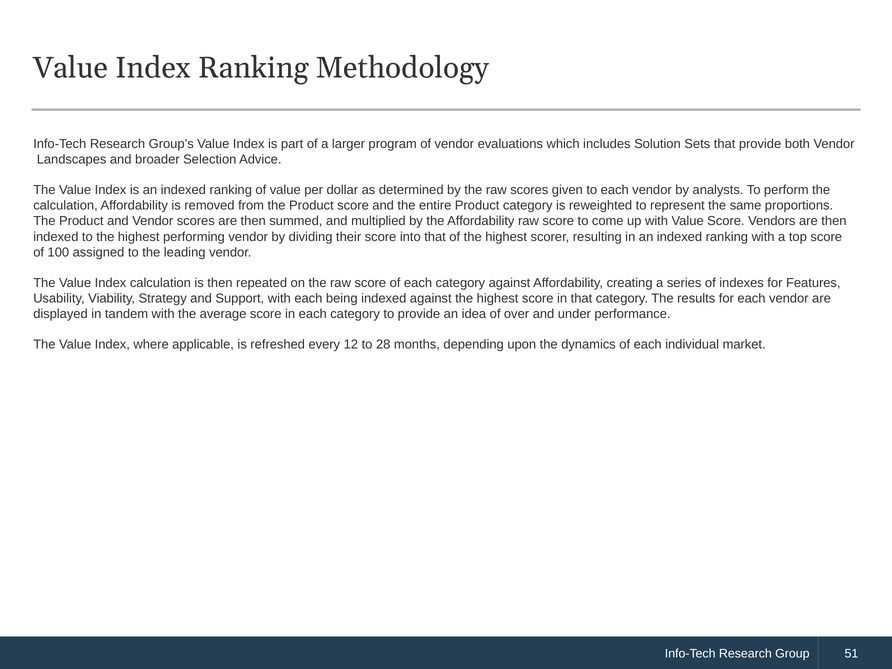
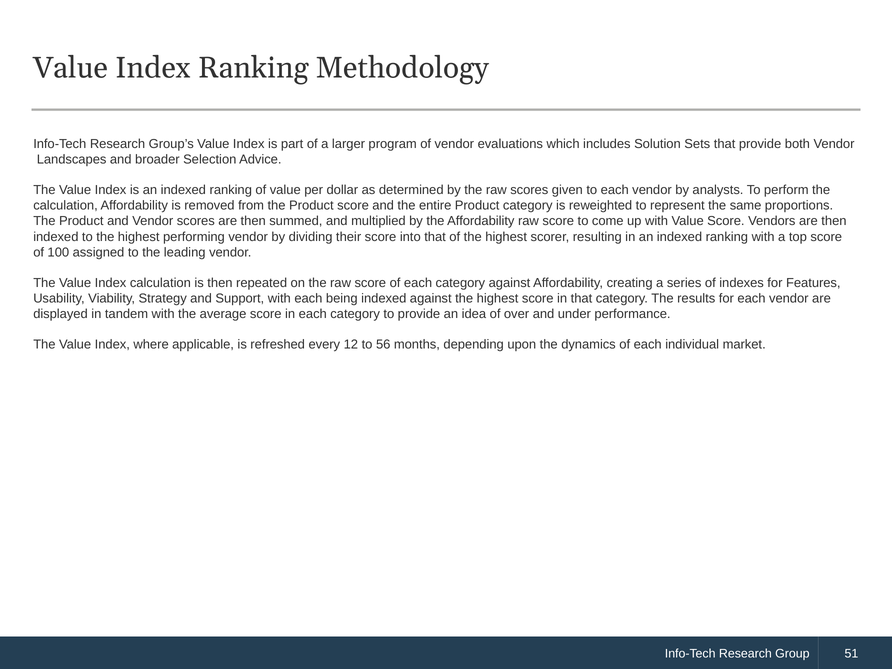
28: 28 -> 56 (383, 344)
